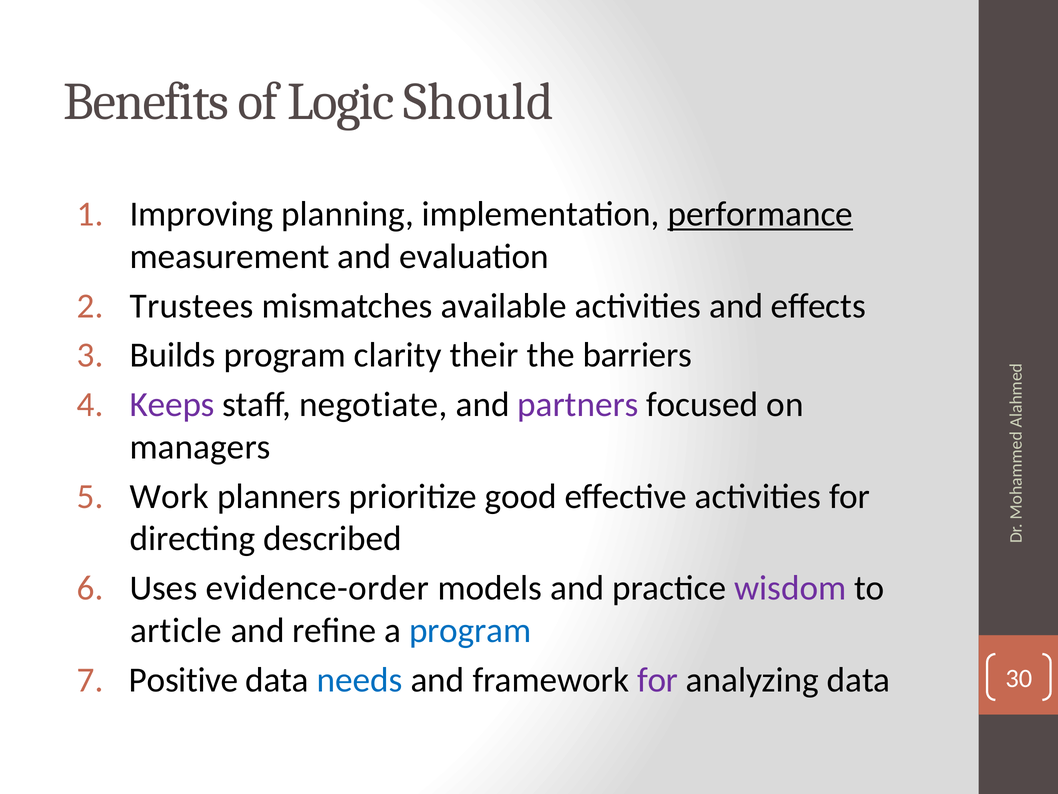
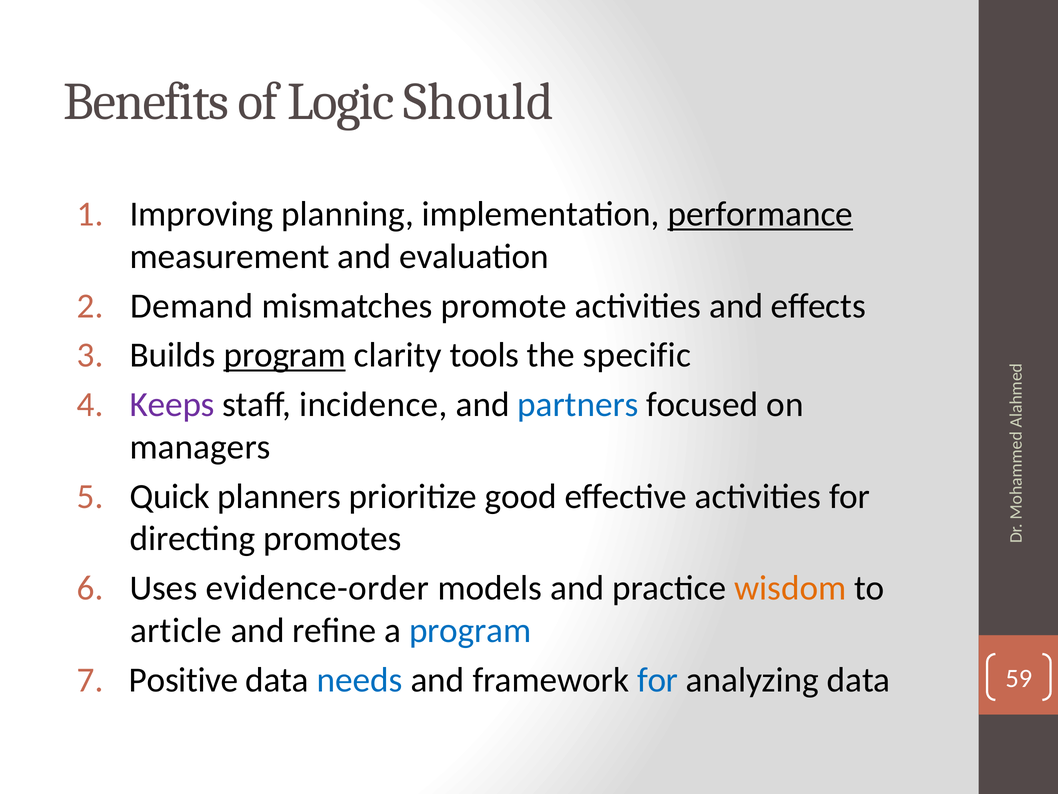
Trustees: Trustees -> Demand (192, 306)
available: available -> promote (504, 306)
program underline: none -> present (285, 355)
their: their -> tools (484, 355)
barriers: barriers -> specific (637, 355)
negotiate: negotiate -> incidence (373, 404)
partners colour: purple -> blue (578, 404)
Work: Work -> Quick (170, 496)
described: described -> promotes (332, 538)
wisdom colour: purple -> orange (790, 588)
for colour: purple -> blue (658, 680)
30: 30 -> 59 (1019, 678)
